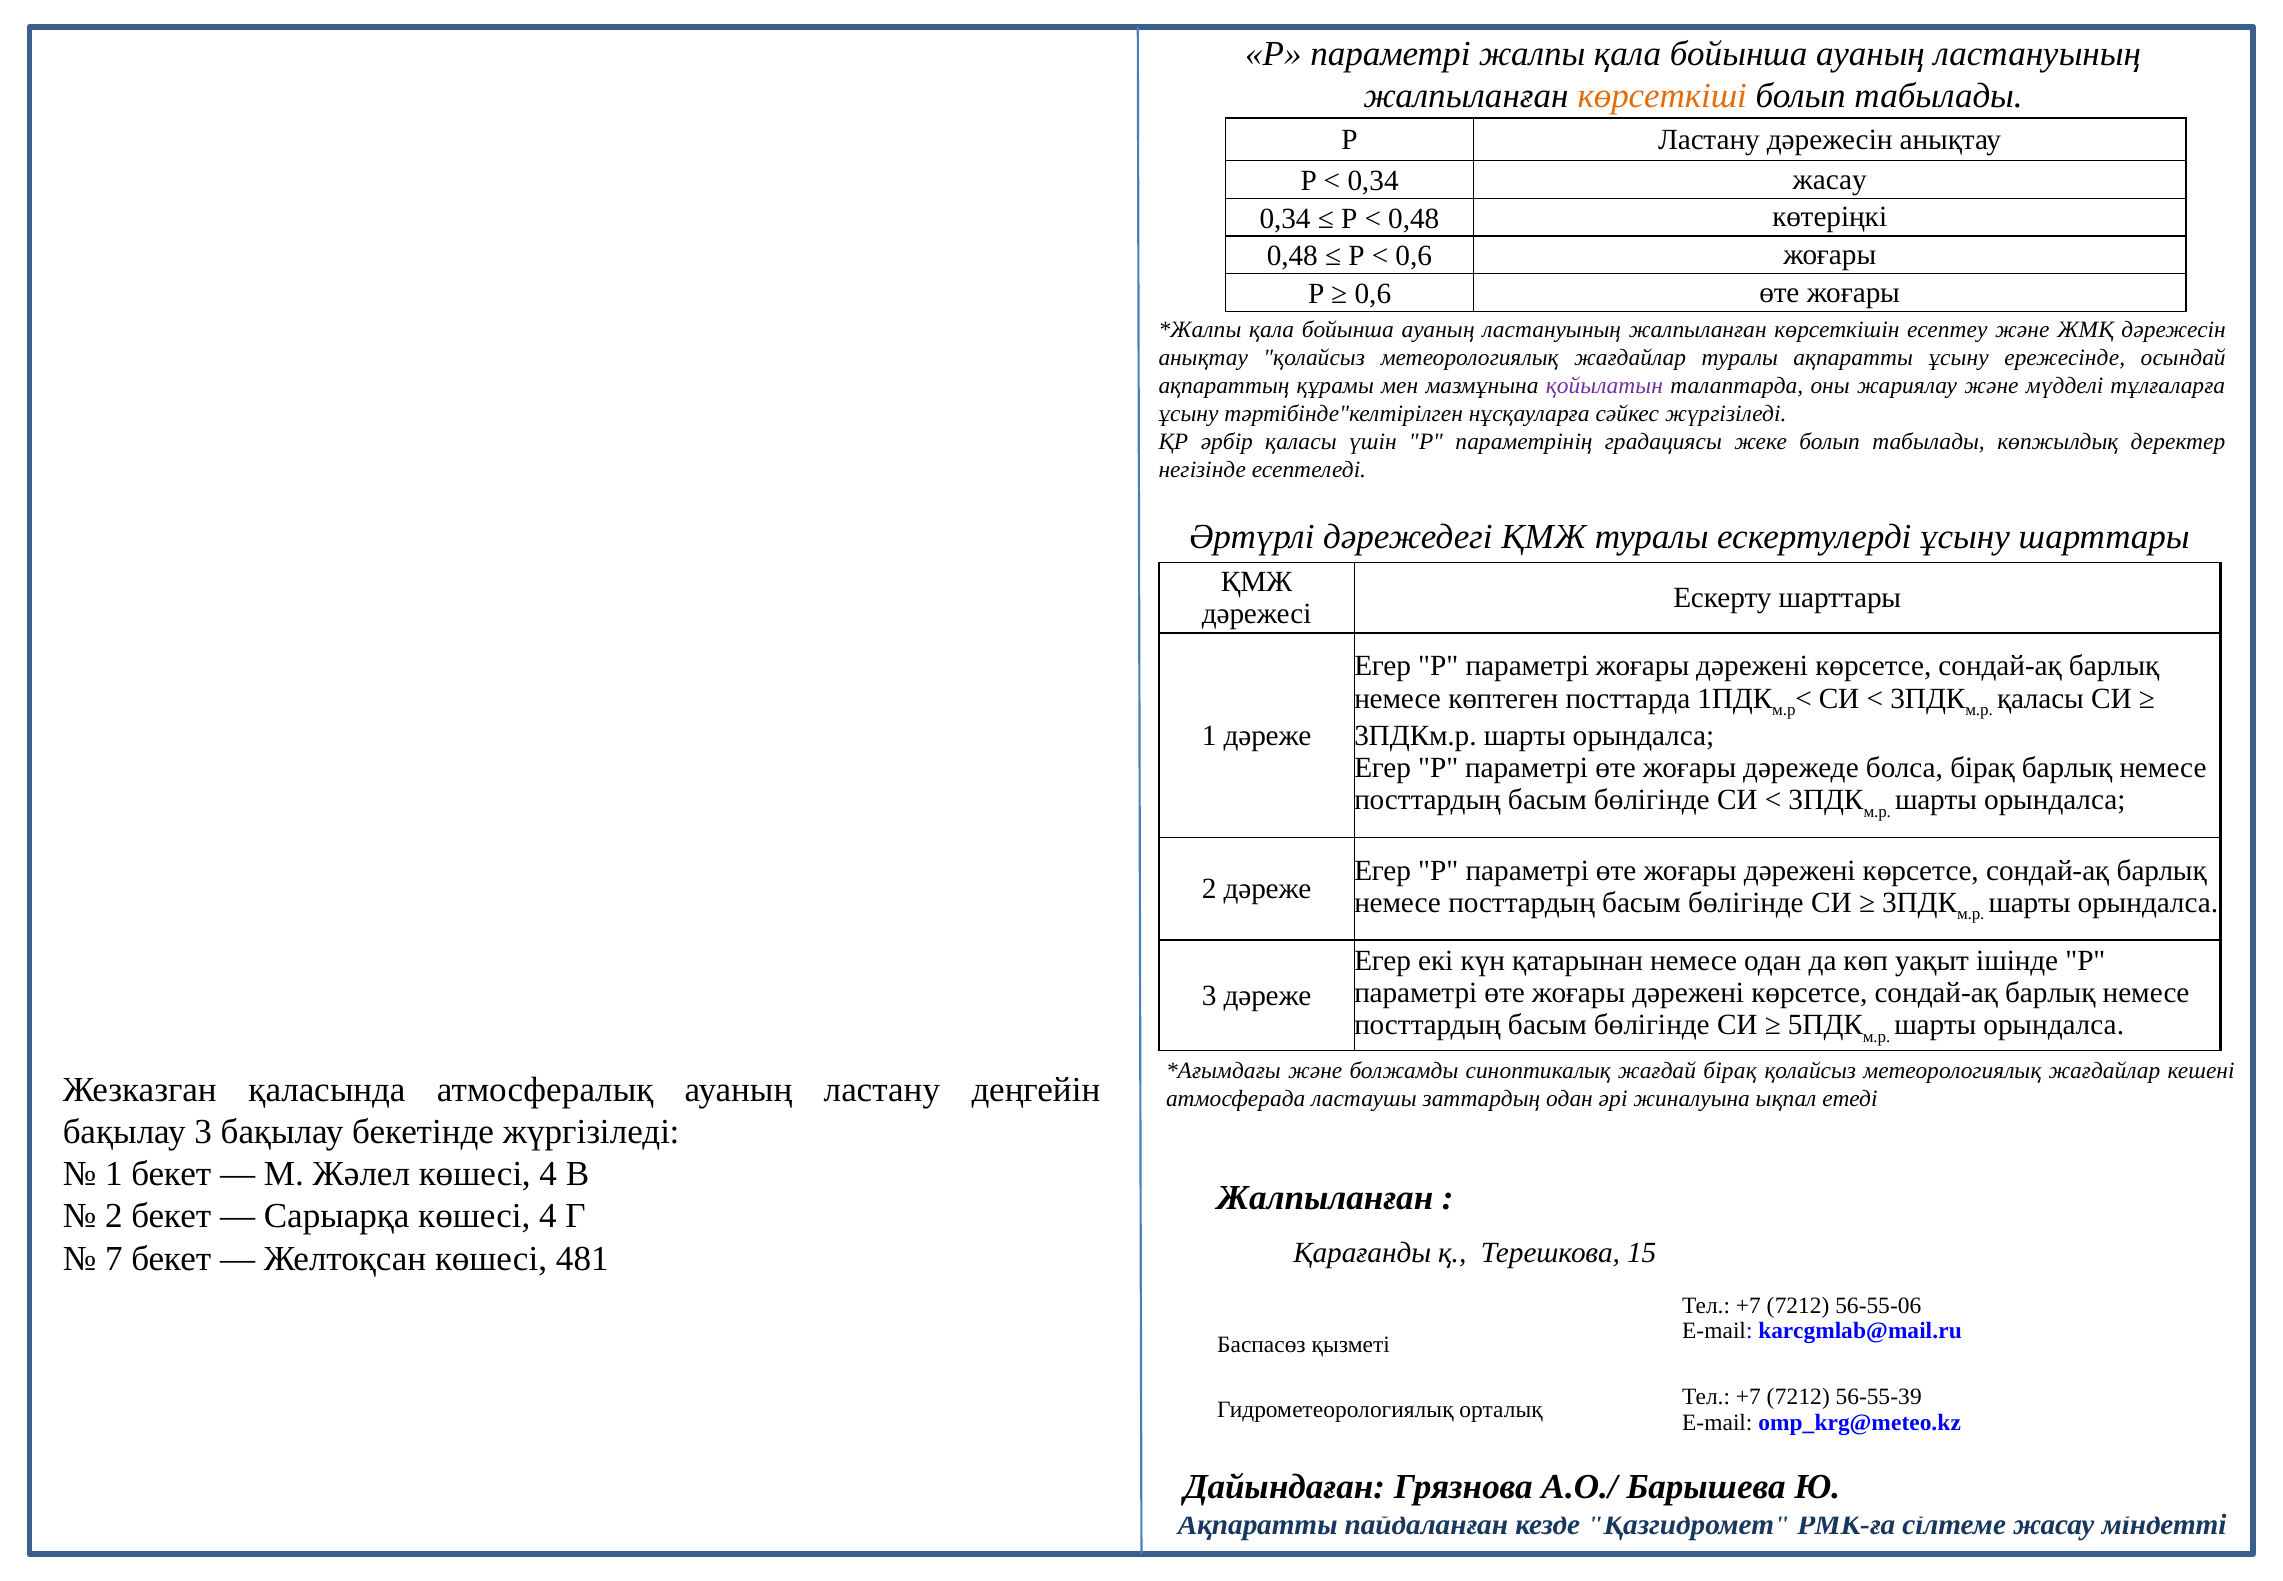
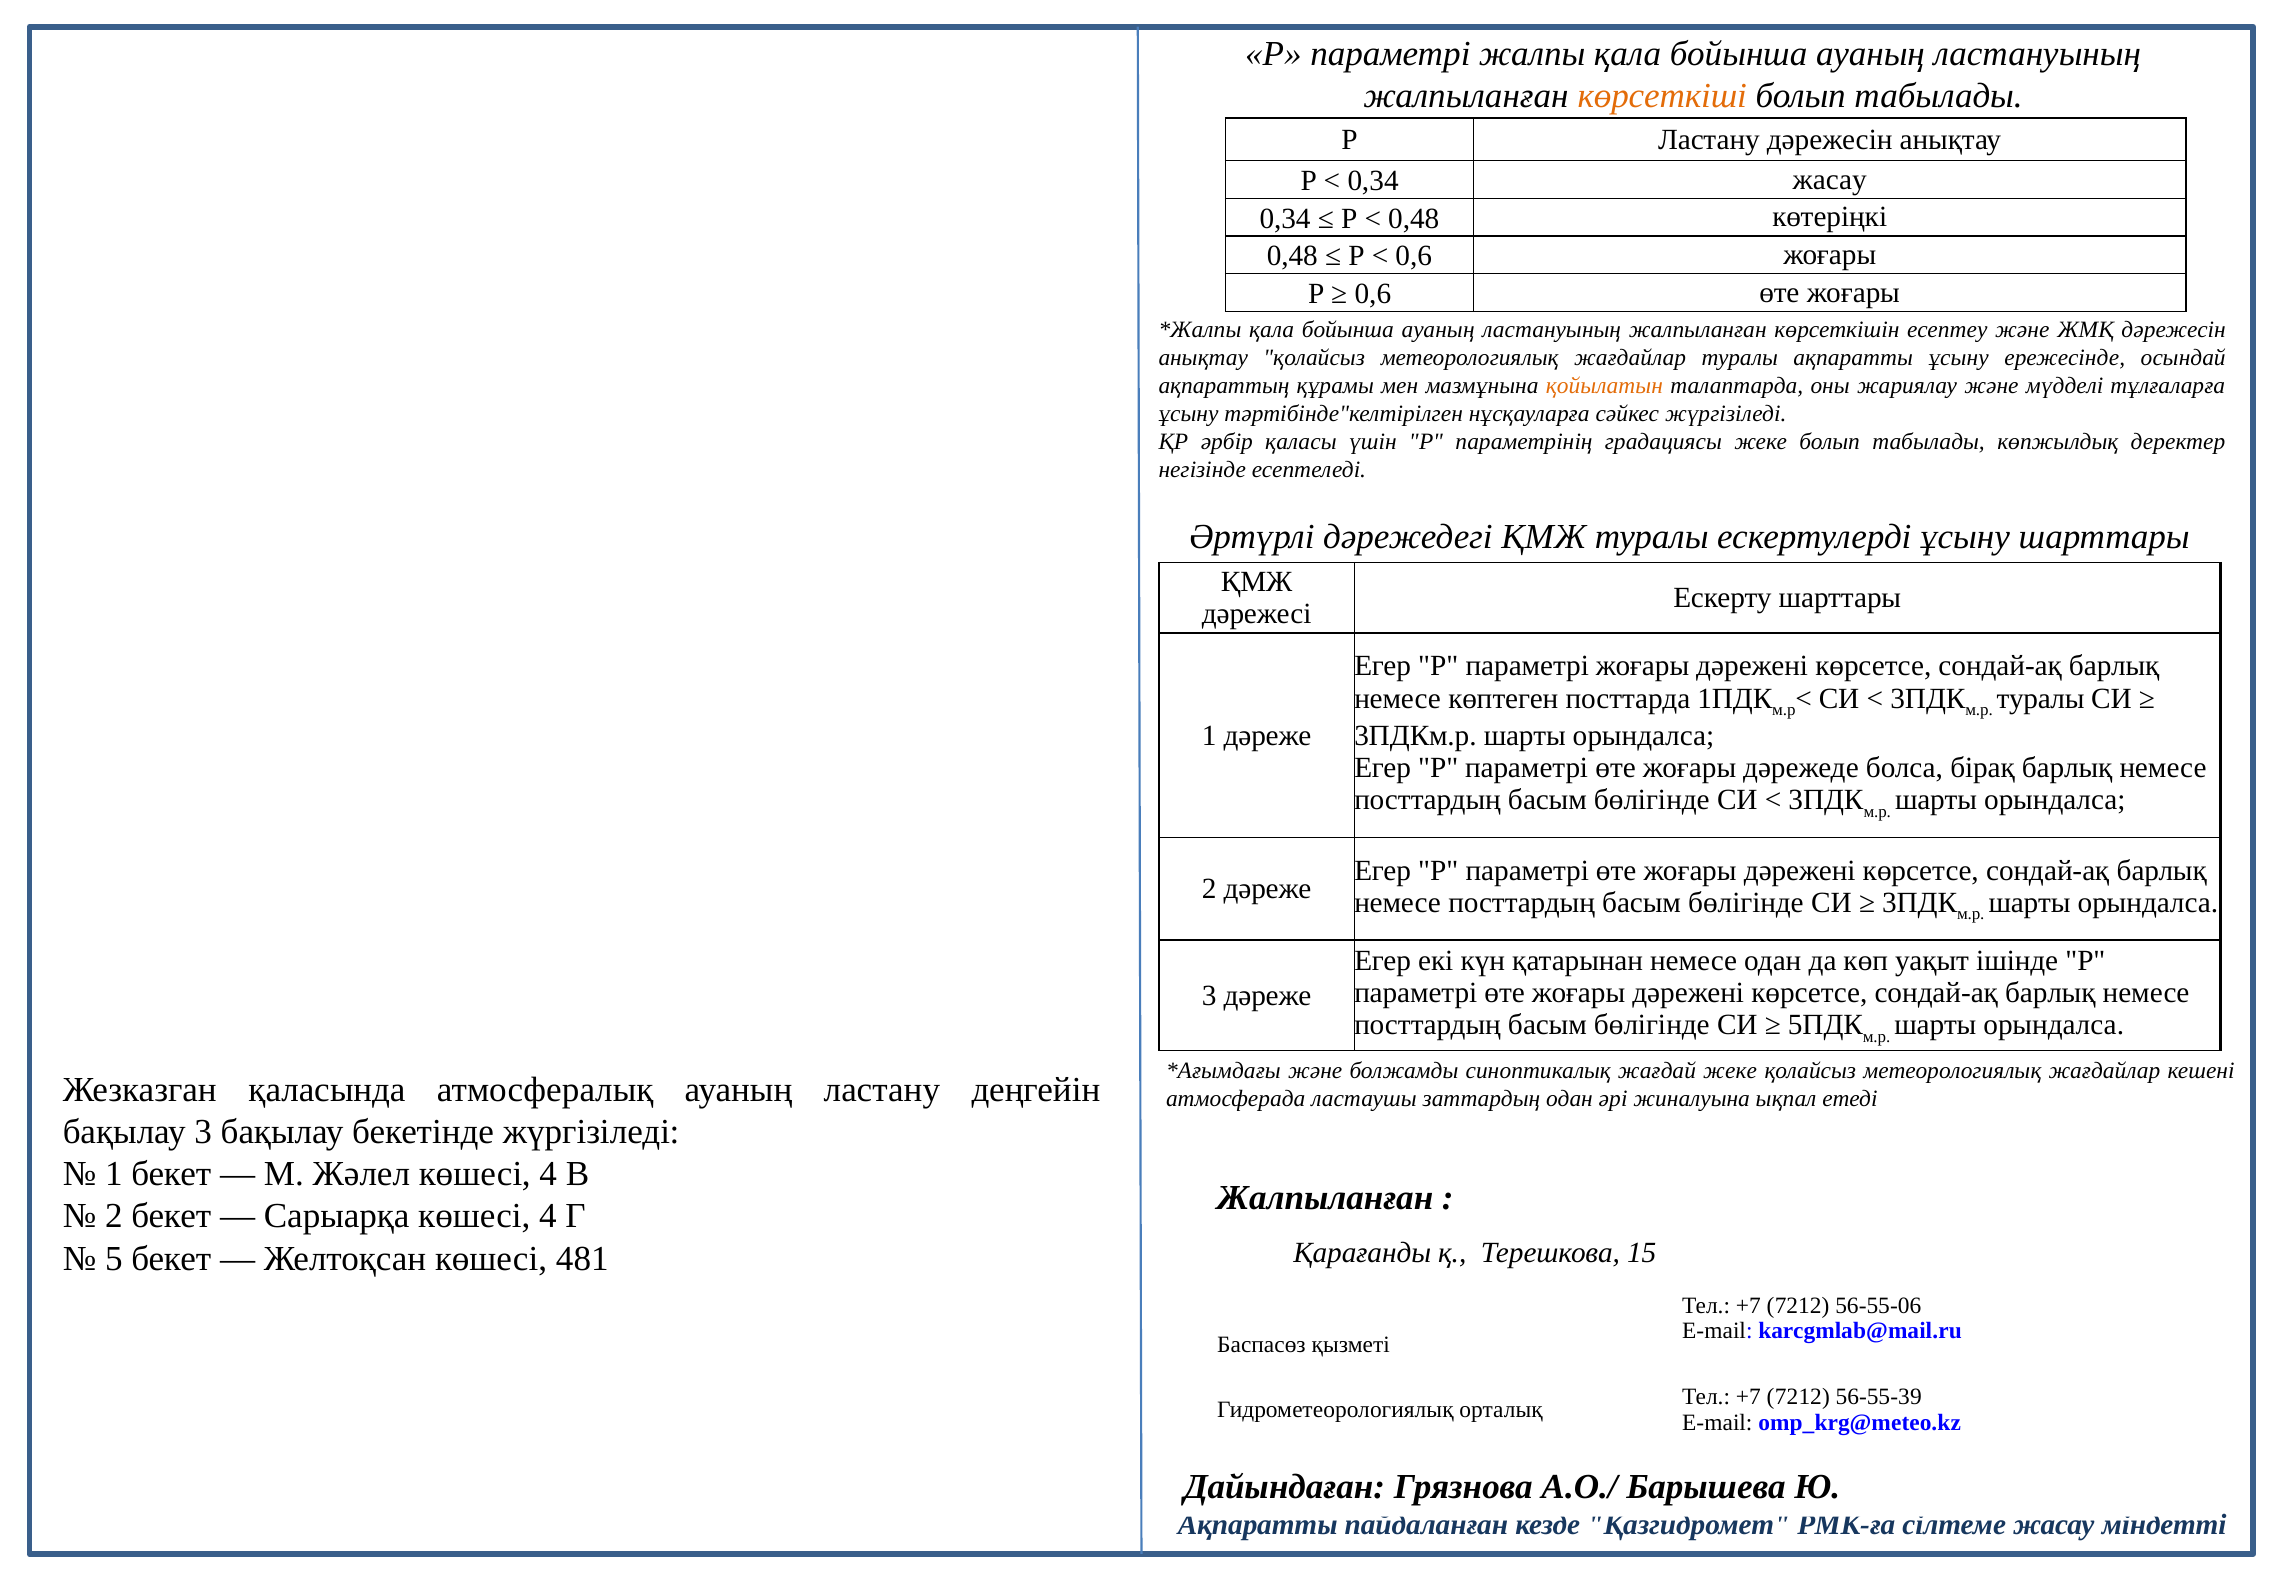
қойылатын colour: purple -> orange (1604, 386)
қаласы: қаласы -> туралы (2041, 698)
жағдай бірақ: бірақ -> жеке (1730, 1071)
7: 7 -> 5 (114, 1258)
